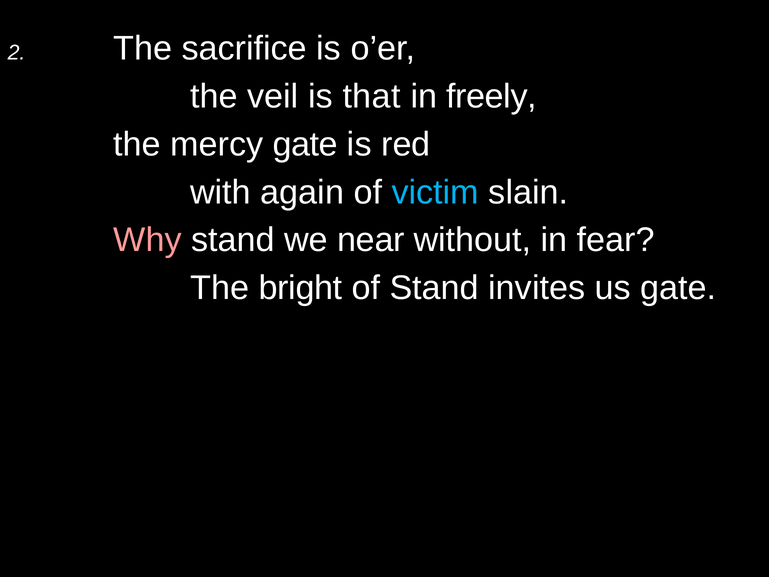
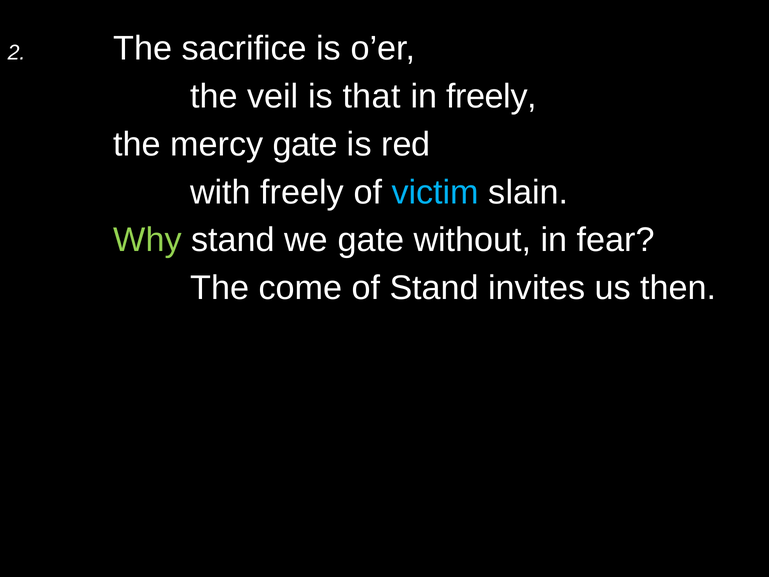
with again: again -> freely (302, 192)
Why colour: pink -> light green (147, 240)
we near: near -> gate (371, 240)
bright: bright -> come (300, 288)
us gate: gate -> then (678, 288)
